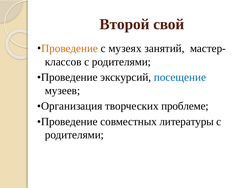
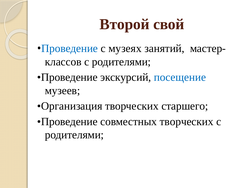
Проведение colour: orange -> blue (70, 48)
проблеме: проблеме -> старшего (185, 106)
совместных литературы: литературы -> творческих (187, 121)
